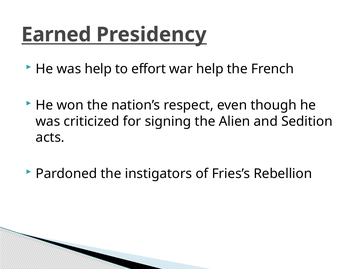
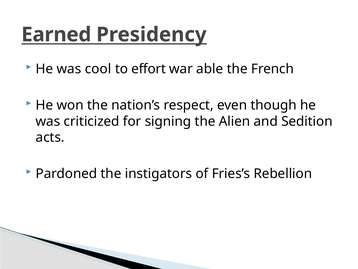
was help: help -> cool (98, 69)
war help: help -> able (210, 69)
